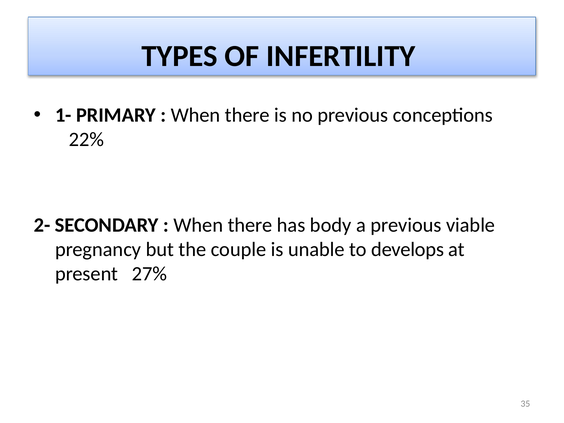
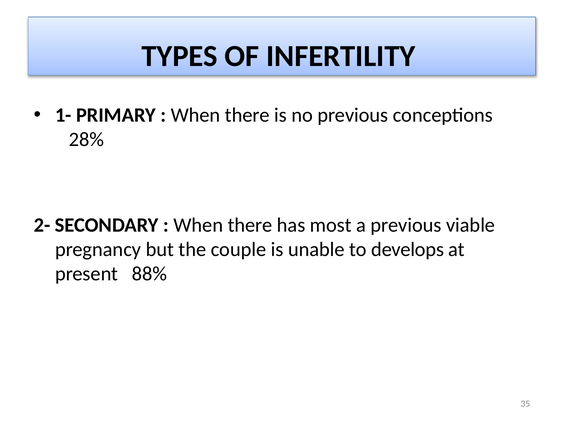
22%: 22% -> 28% (86, 140)
body: body -> most (331, 225)
27%: 27% -> 88% (149, 274)
